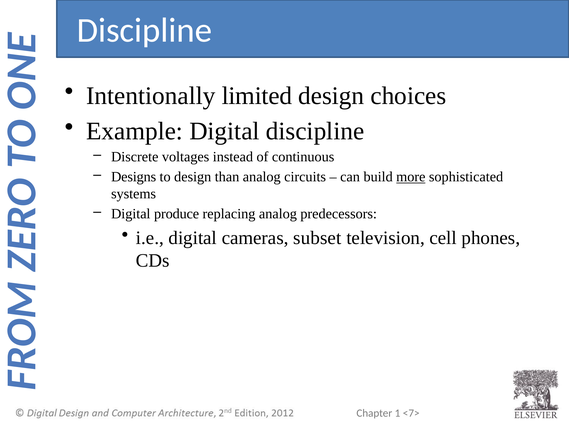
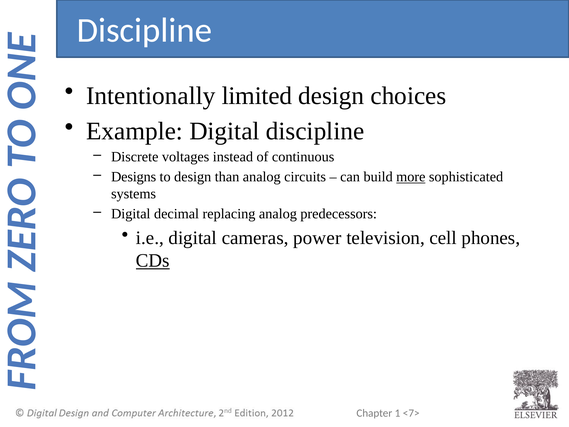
produce: produce -> decimal (177, 214)
subset: subset -> power (317, 238)
CDs underline: none -> present (153, 261)
